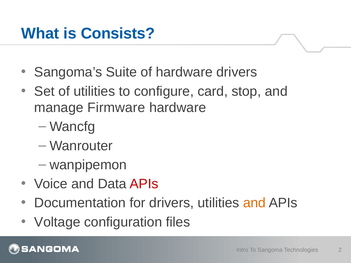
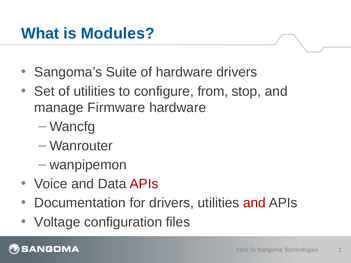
Consists: Consists -> Modules (118, 34)
card: card -> from (213, 91)
and colour: orange -> red (254, 203)
